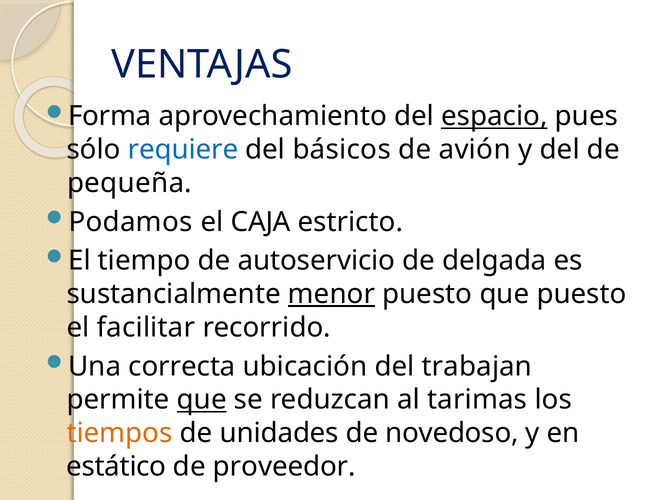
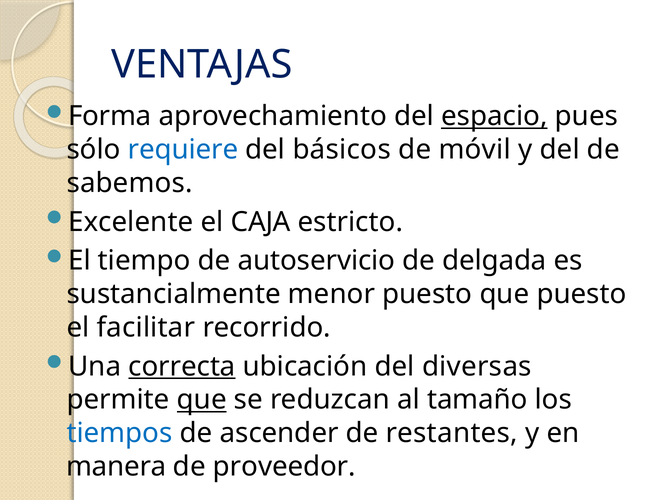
avión: avión -> móvil (475, 150)
pequeña: pequeña -> sabemos (130, 183)
Podamos: Podamos -> Excelente (131, 222)
menor underline: present -> none (331, 294)
correcta underline: none -> present (182, 367)
trabajan: trabajan -> diversas (477, 367)
tarimas: tarimas -> tamaño (477, 400)
tiempos colour: orange -> blue (120, 433)
unidades: unidades -> ascender (279, 433)
novedoso: novedoso -> restantes (452, 433)
estático: estático -> manera (116, 467)
